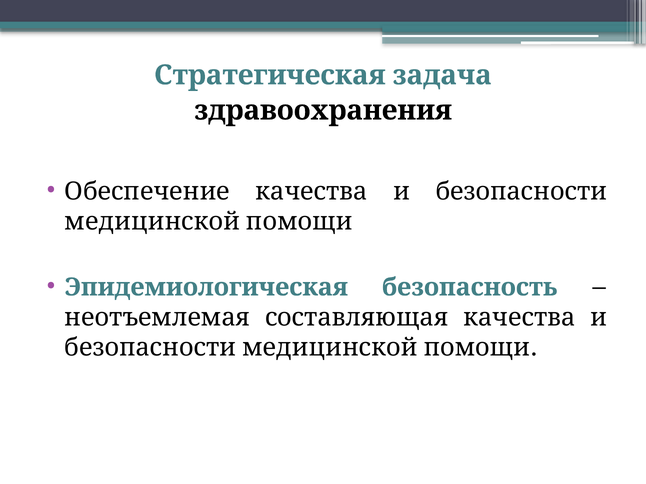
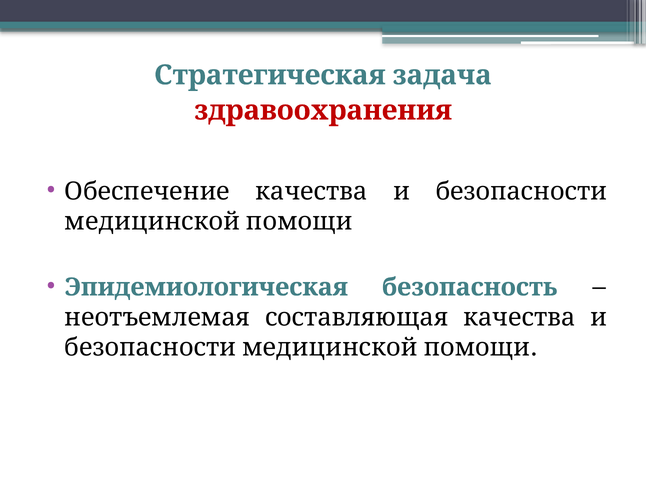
здравоохранения colour: black -> red (323, 110)
